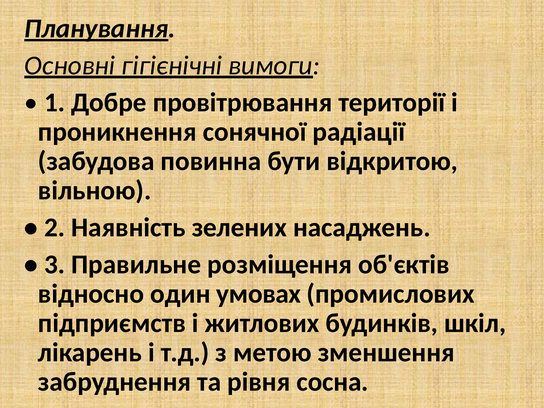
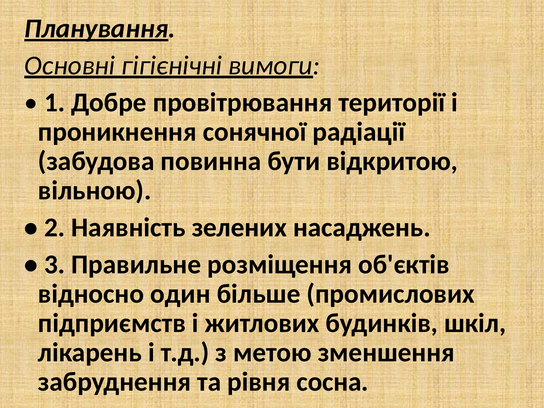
умовах: умовах -> більше (259, 294)
